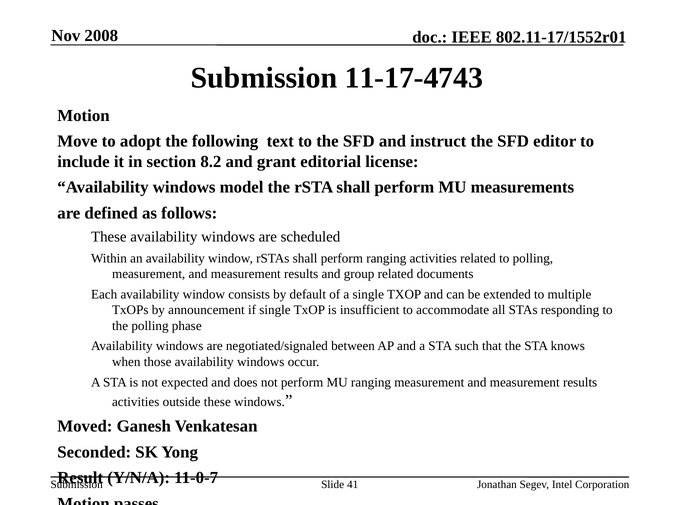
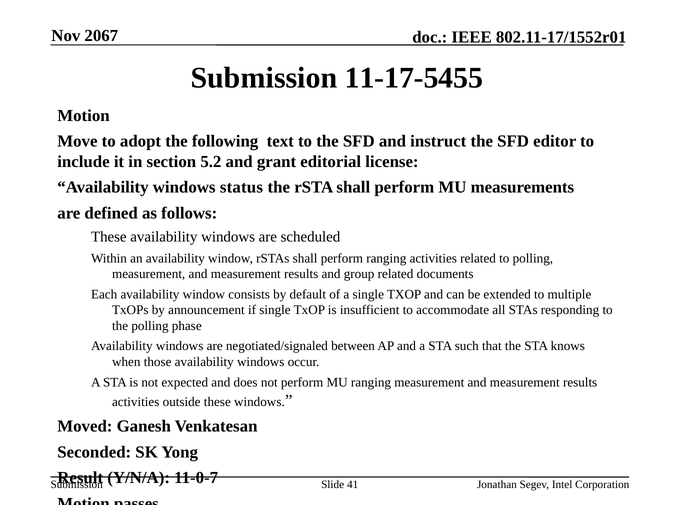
2008: 2008 -> 2067 (101, 36)
11-17-4743: 11-17-4743 -> 11-17-5455 (414, 78)
8.2: 8.2 -> 5.2 (211, 162)
model: model -> status (241, 188)
